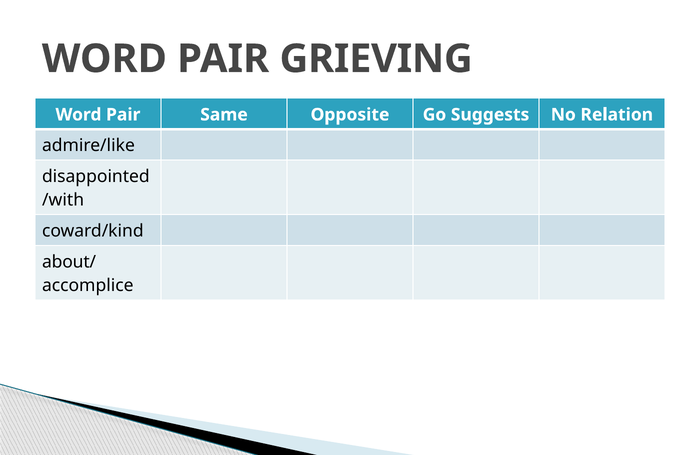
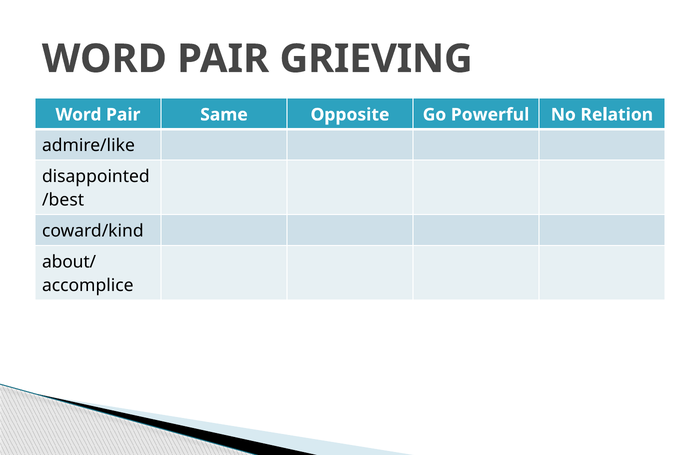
Suggests: Suggests -> Powerful (490, 115)
/with: /with -> /best (63, 200)
